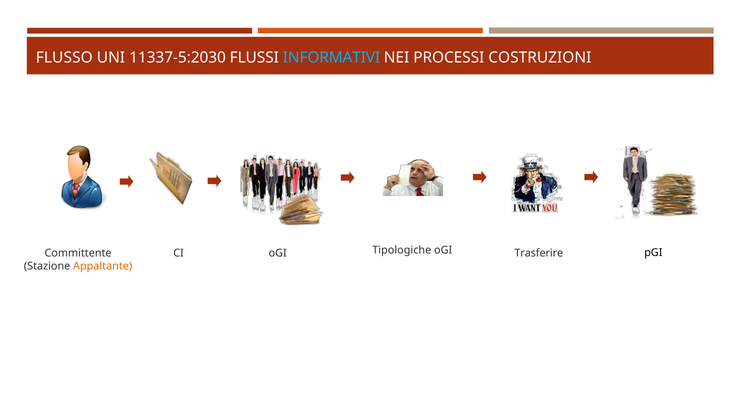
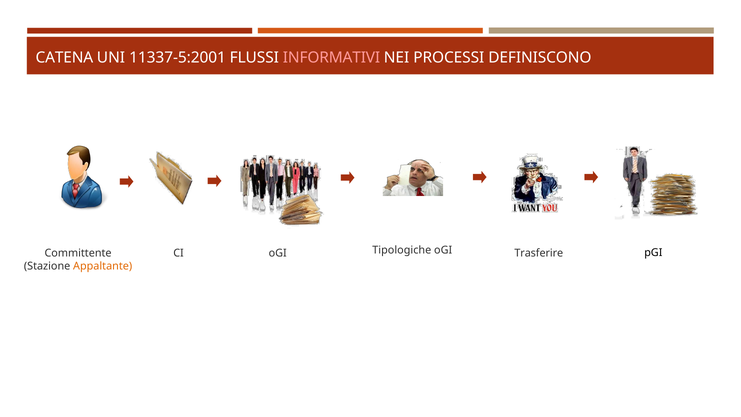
FLUSSO: FLUSSO -> CATENA (64, 58)
11337-5:2030: 11337-5:2030 -> 11337-5:2001 (178, 58)
INFORMATIVI colour: light blue -> pink (332, 58)
COSTRUZIONI: COSTRUZIONI -> DEFINISCONO (540, 58)
